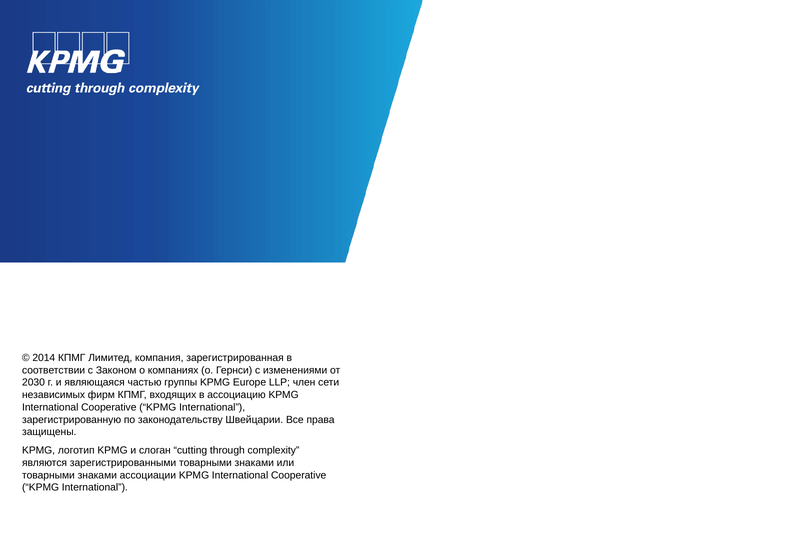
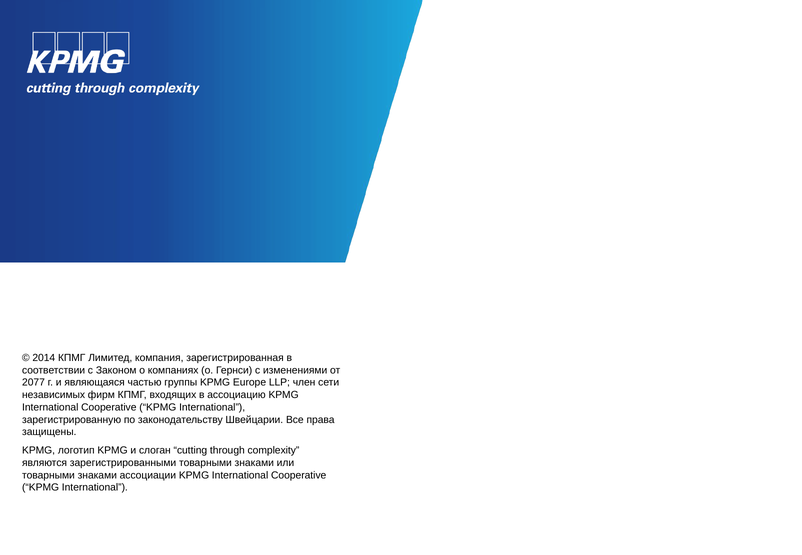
2030: 2030 -> 2077 (33, 383)
